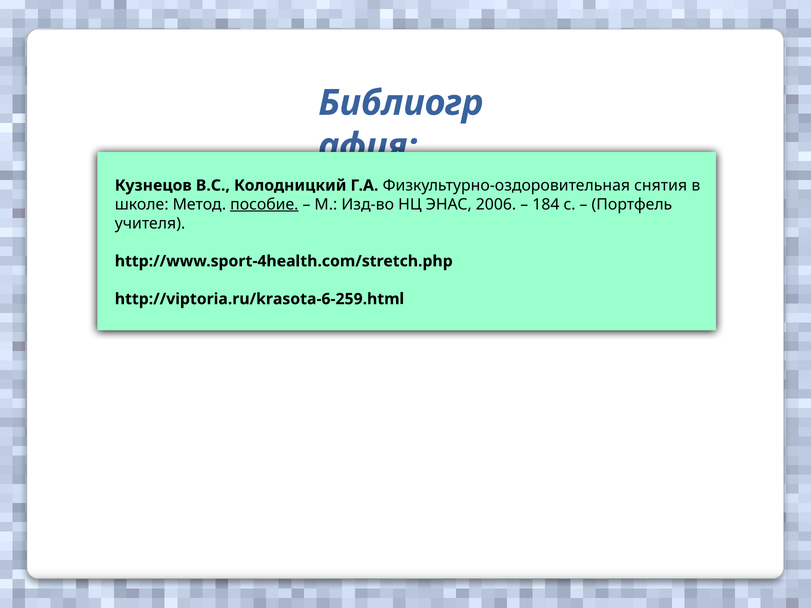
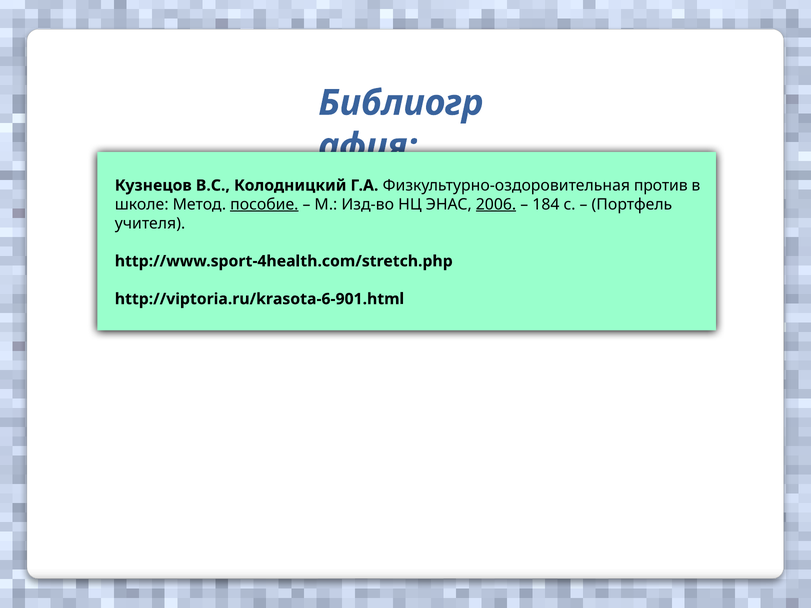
снятия: снятия -> против (661, 186)
2006 underline: none -> present (496, 204)
http://viptoria.ru/krasota-6-259.html: http://viptoria.ru/krasota-6-259.html -> http://viptoria.ru/krasota-6-901.html (260, 299)
